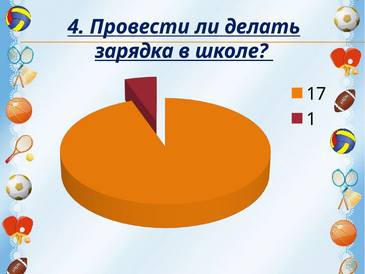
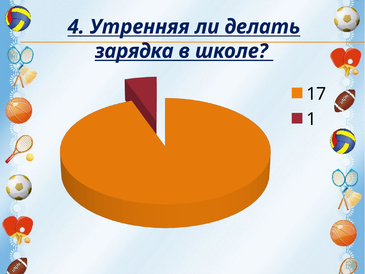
Провести: Провести -> Утренняя (140, 27)
